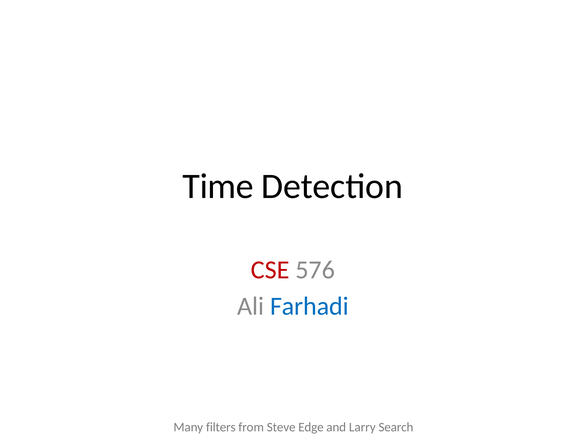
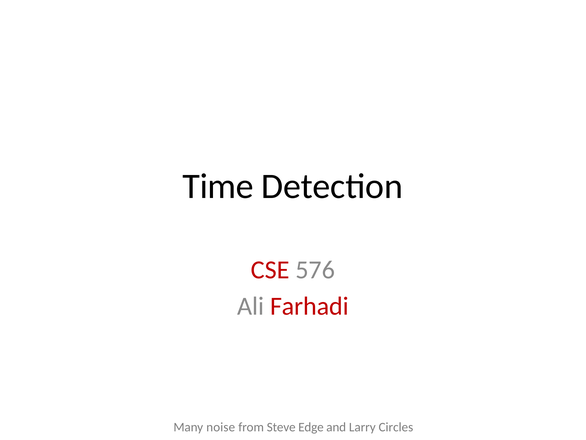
Farhadi colour: blue -> red (309, 306)
filters: filters -> noise (221, 427)
Search: Search -> Circles (396, 427)
